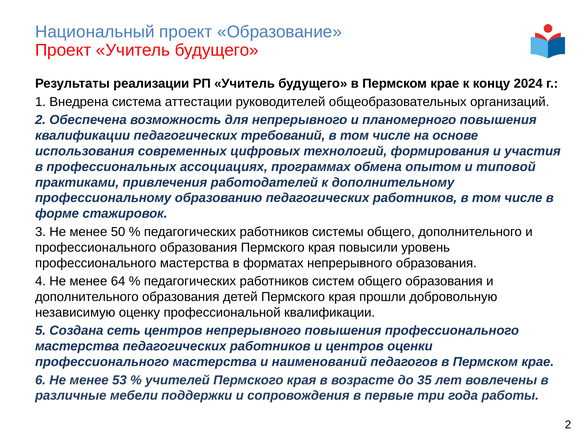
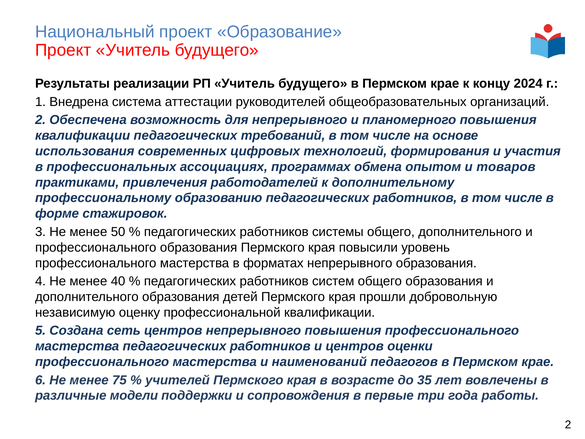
типовой: типовой -> товаров (506, 167)
64: 64 -> 40 (118, 281)
53: 53 -> 75 (119, 380)
мебели: мебели -> модели (134, 395)
